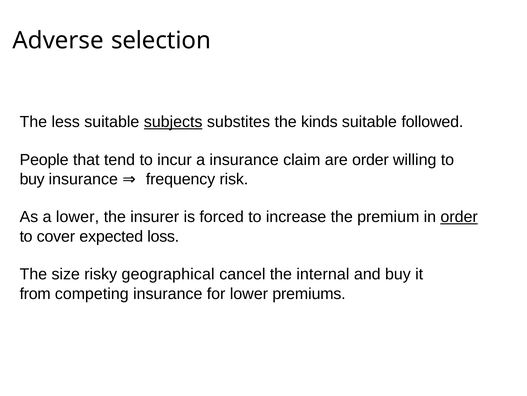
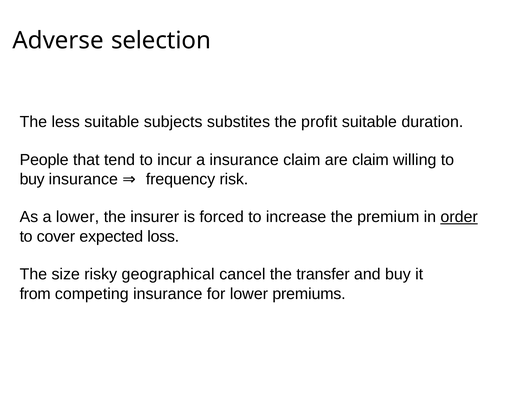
subjects underline: present -> none (173, 122)
kinds: kinds -> profit (319, 122)
followed: followed -> duration (432, 122)
are order: order -> claim (370, 160)
internal: internal -> transfer (323, 274)
